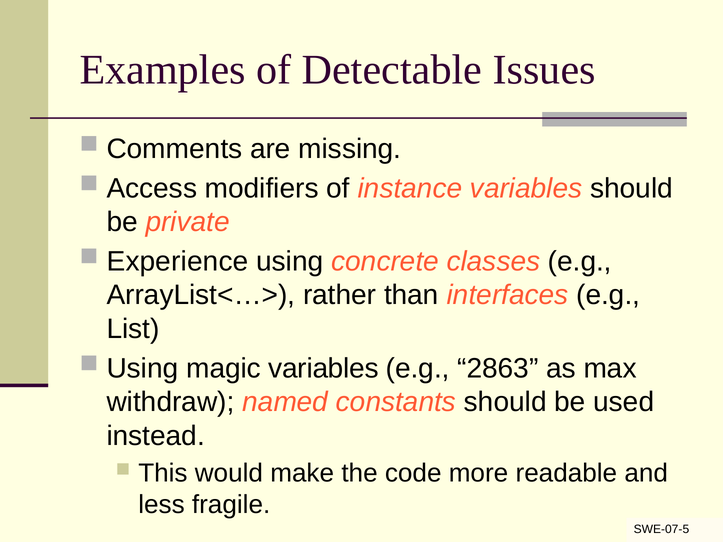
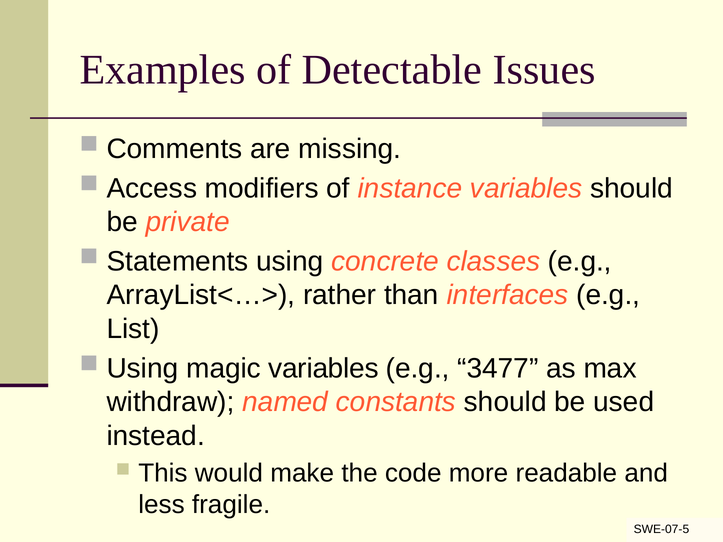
Experience: Experience -> Statements (178, 262)
2863: 2863 -> 3477 (498, 368)
